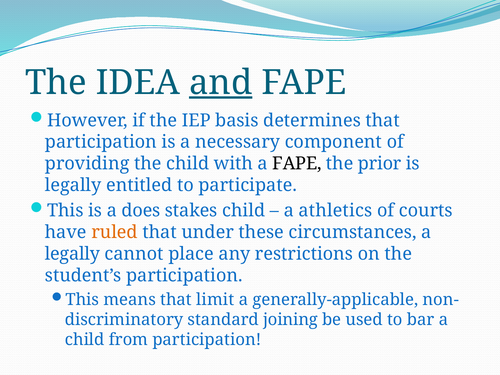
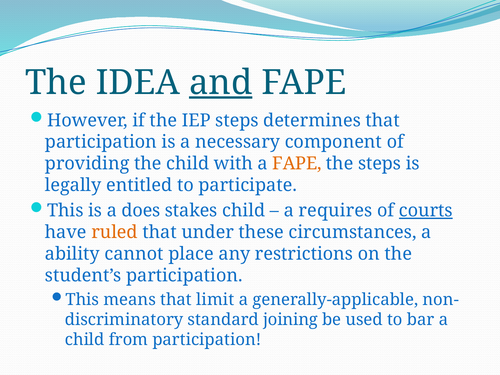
IEP basis: basis -> steps (237, 120)
FAPE colour: black -> orange (297, 164)
the prior: prior -> steps (380, 164)
athletics: athletics -> requires (335, 211)
courts underline: none -> present (426, 211)
legally: legally -> ability (72, 254)
